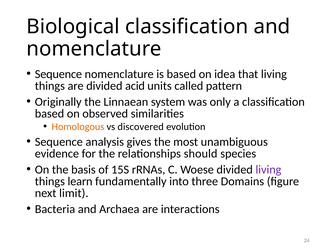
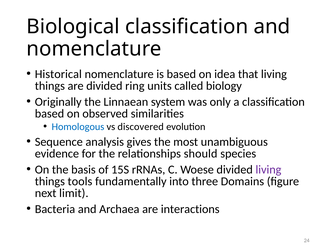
Sequence: Sequence -> Historical (58, 74)
acid: acid -> ring (135, 86)
pattern: pattern -> biology (224, 86)
Homologous colour: orange -> blue (78, 127)
learn: learn -> tools (80, 181)
